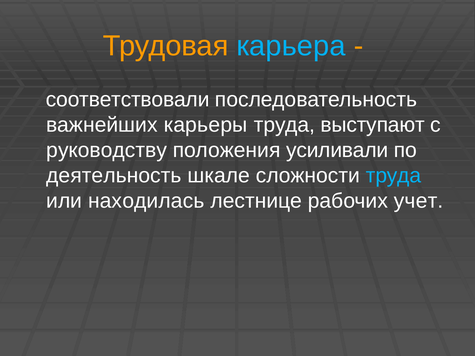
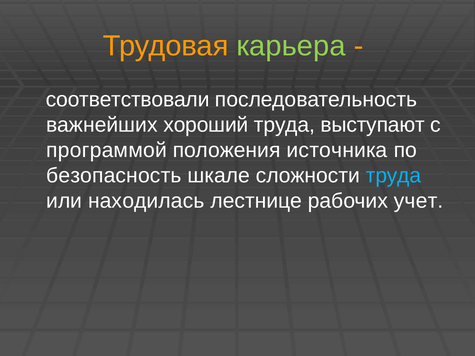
карьера colour: light blue -> light green (291, 46)
карьеры: карьеры -> хороший (206, 125)
руководству: руководству -> программой (107, 150)
усиливали: усиливали -> источника (337, 150)
деятельность: деятельность -> безопасность (114, 176)
